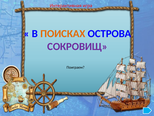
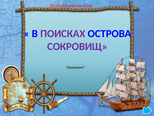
ПОИСКАХ colour: orange -> purple (63, 33)
